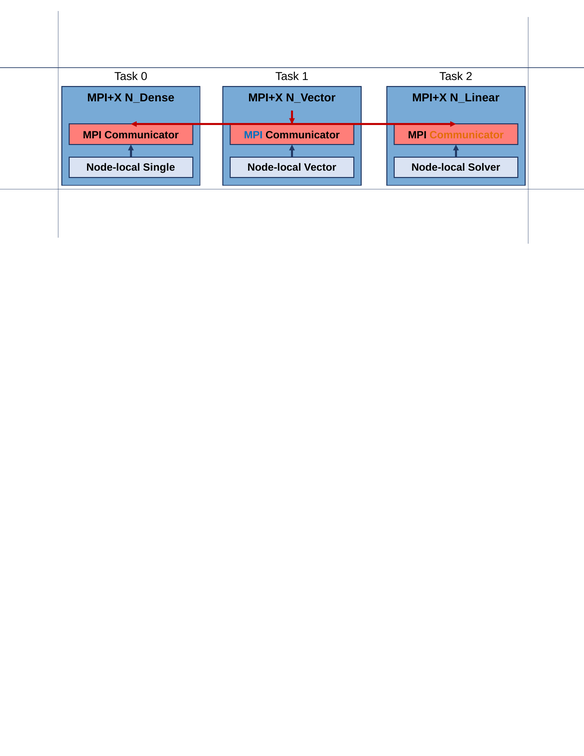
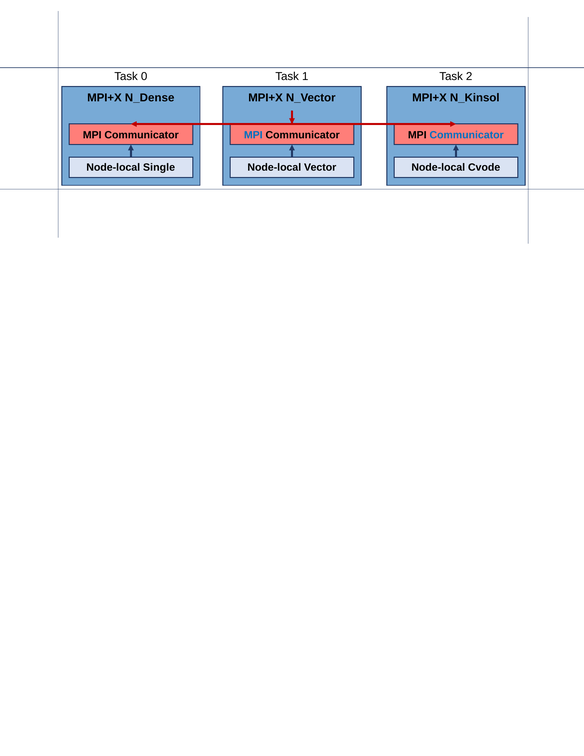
N_Linear: N_Linear -> N_Kinsol (475, 98)
Communicator colour: orange -> blue (467, 135)
Solver: Solver -> Cvode (484, 167)
